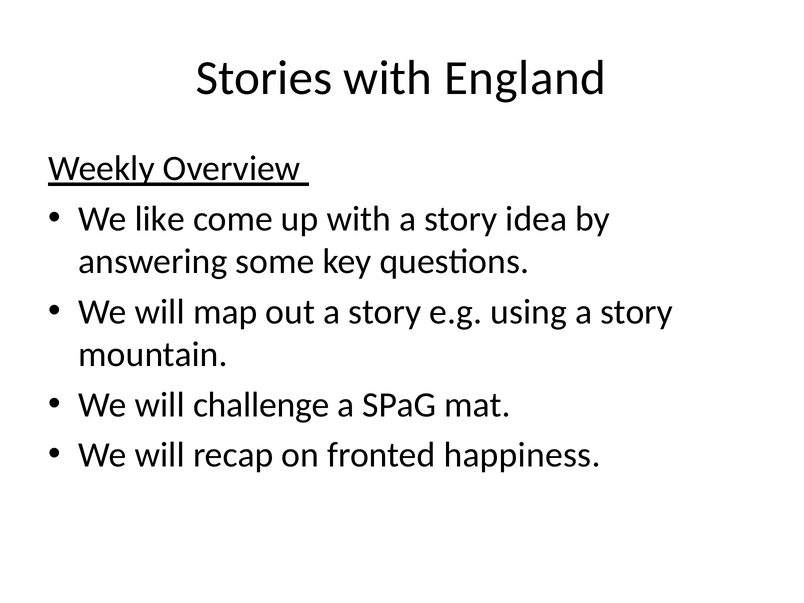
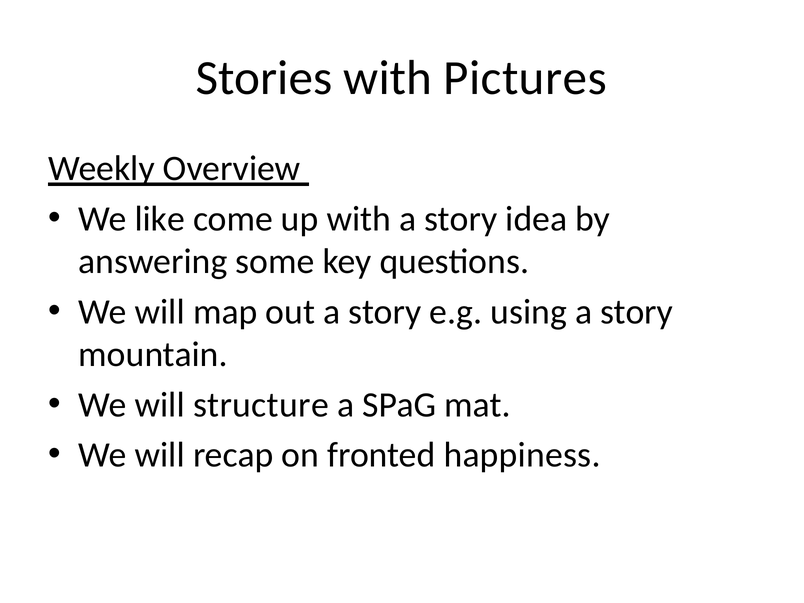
England: England -> Pictures (525, 78)
challenge: challenge -> structure (261, 405)
